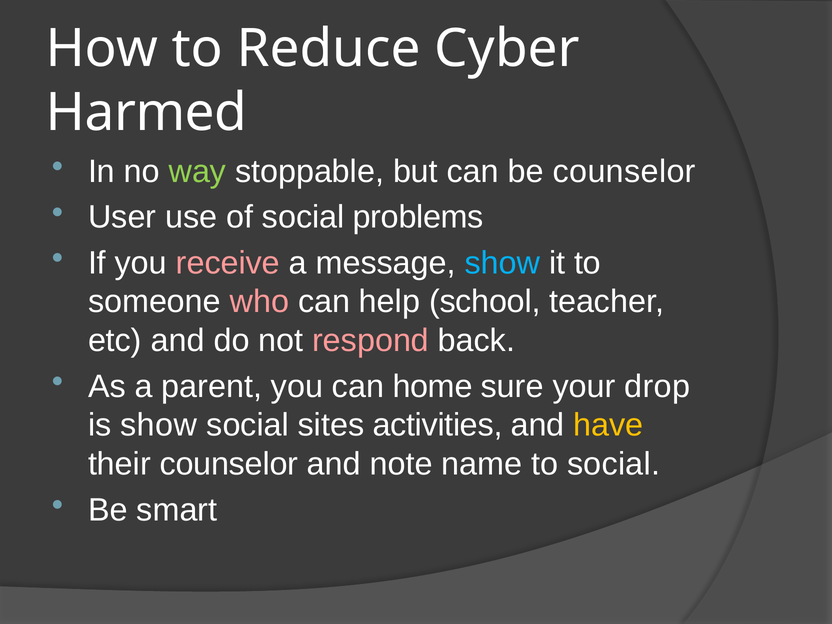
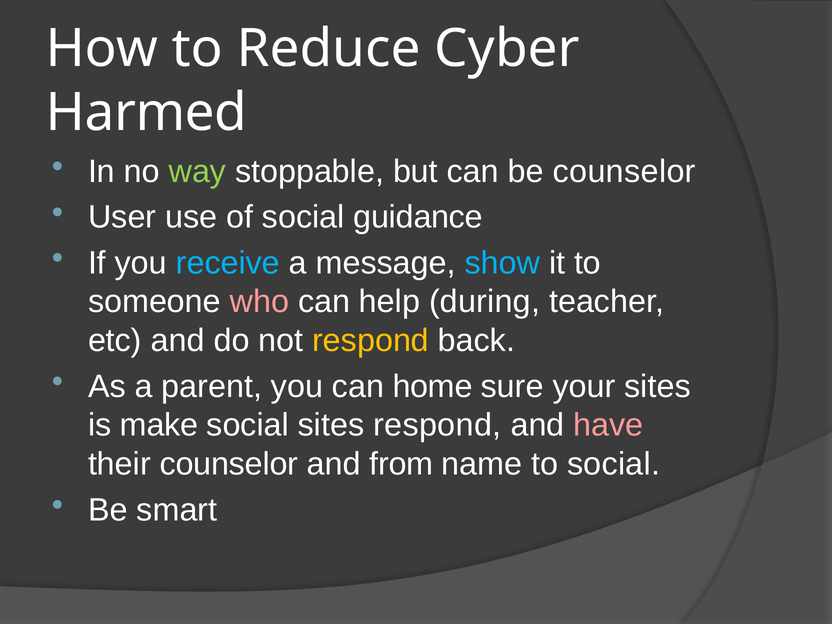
problems: problems -> guidance (418, 217)
receive colour: pink -> light blue (228, 263)
school: school -> during (485, 302)
respond colour: pink -> yellow (371, 341)
your drop: drop -> sites (658, 386)
is show: show -> make (159, 425)
sites activities: activities -> respond (437, 425)
have colour: yellow -> pink (608, 425)
note: note -> from (401, 464)
